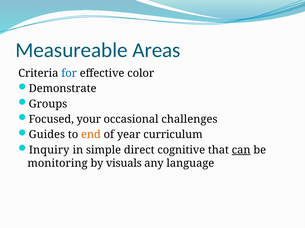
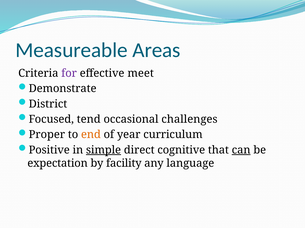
for colour: blue -> purple (69, 73)
color: color -> meet (141, 73)
Groups: Groups -> District (48, 104)
your: your -> tend (89, 120)
Guides: Guides -> Proper (47, 135)
Inquiry: Inquiry -> Positive (49, 150)
simple underline: none -> present (104, 150)
monitoring: monitoring -> expectation (58, 164)
visuals: visuals -> facility (124, 164)
